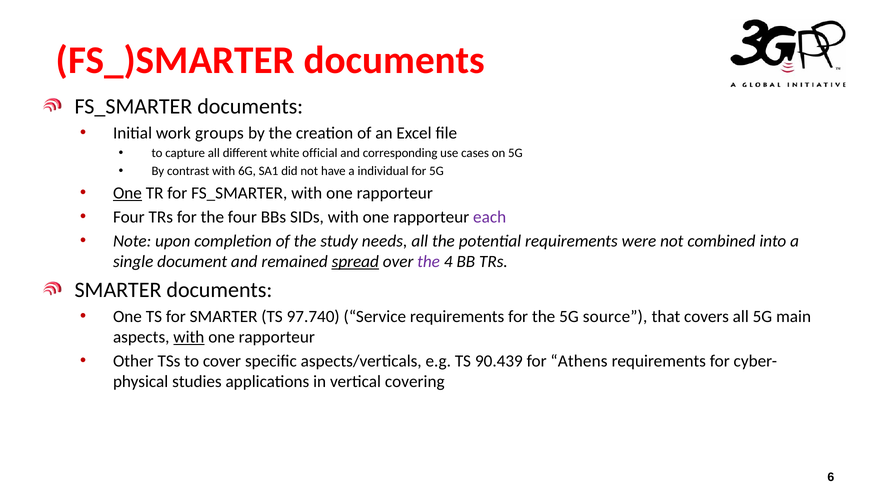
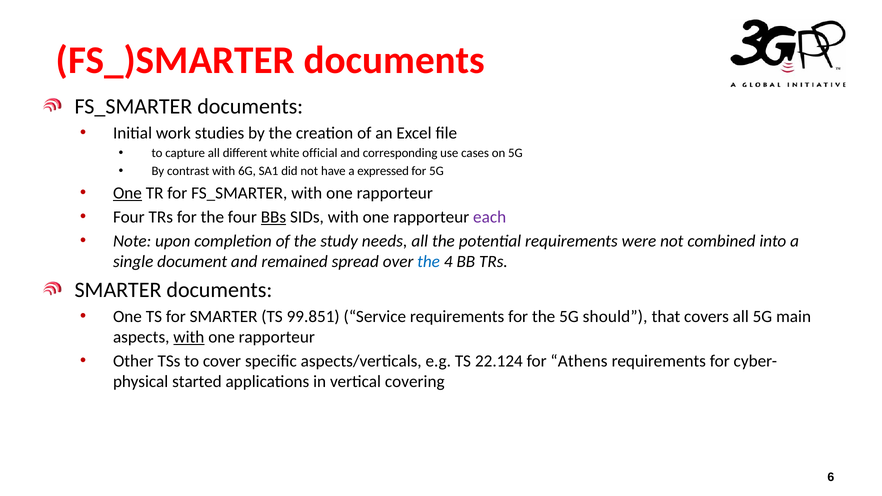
groups: groups -> studies (220, 133)
individual: individual -> expressed (383, 171)
BBs underline: none -> present (273, 217)
spread underline: present -> none (355, 262)
the colour: purple -> blue (429, 262)
97.740: 97.740 -> 99.851 (313, 317)
source: source -> should (615, 317)
90.439: 90.439 -> 22.124 (499, 361)
studies: studies -> started (197, 382)
